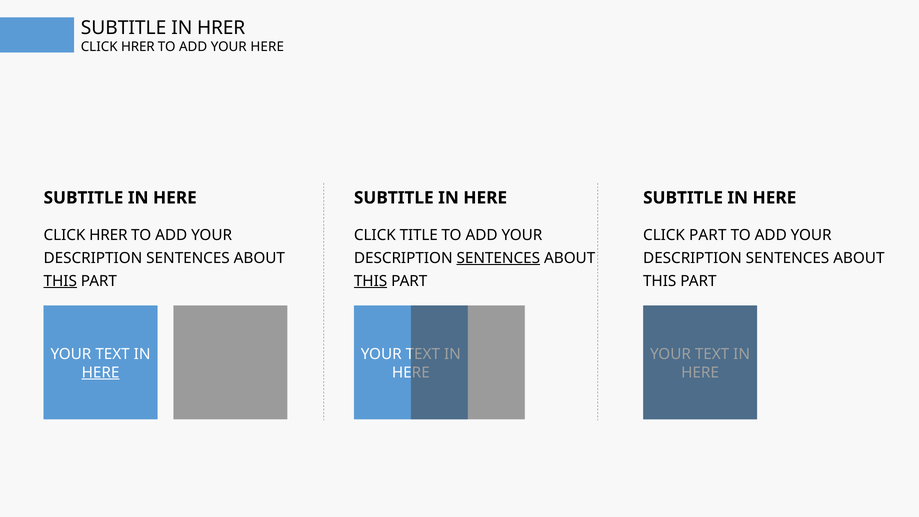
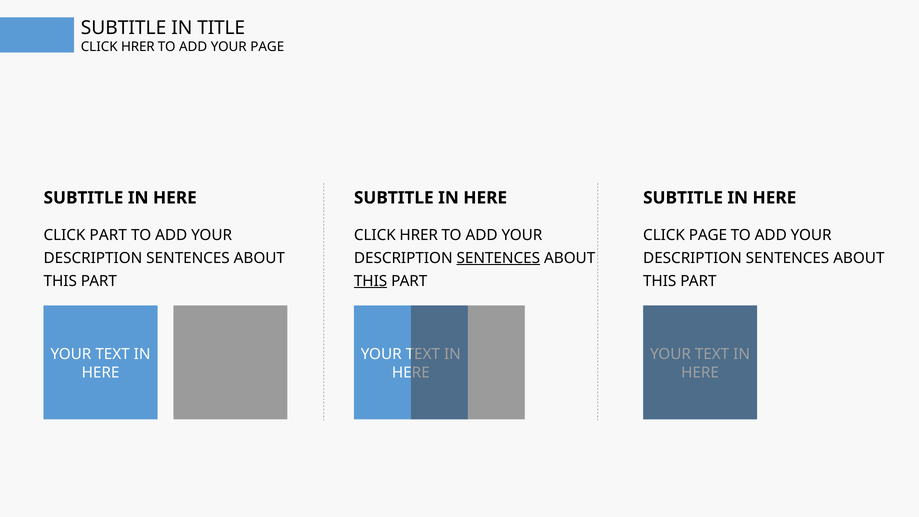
IN HRER: HRER -> TITLE (221, 28)
YOUR HERE: HERE -> PAGE (267, 47)
HRER: HRER -> PART (108, 235)
TITLE: TITLE -> HRER (419, 235)
CLICK PART: PART -> PAGE (708, 235)
THIS underline: present -> none (60, 281)
HERE underline: present -> none (101, 373)
